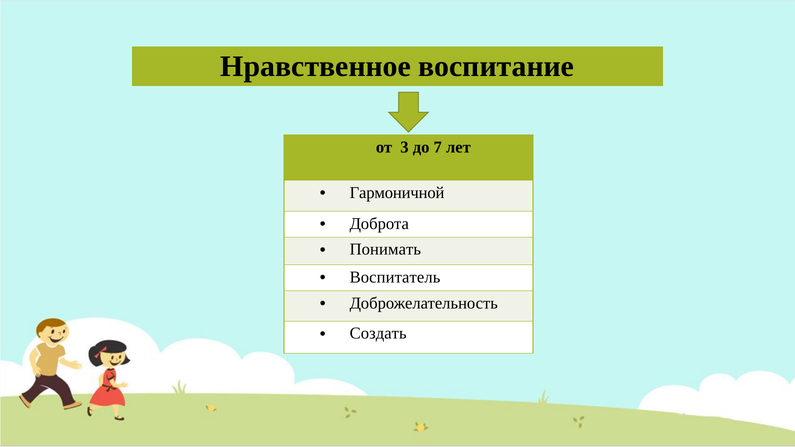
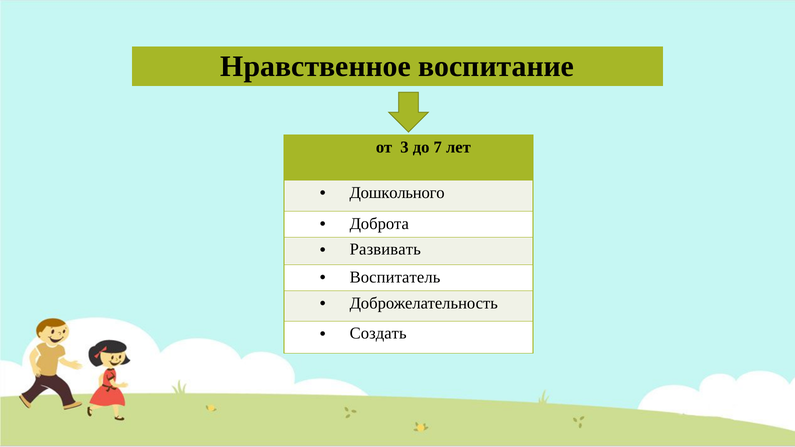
Гармоничной: Гармоничной -> Дошкольного (397, 193)
Понимать: Понимать -> Развивать (385, 250)
